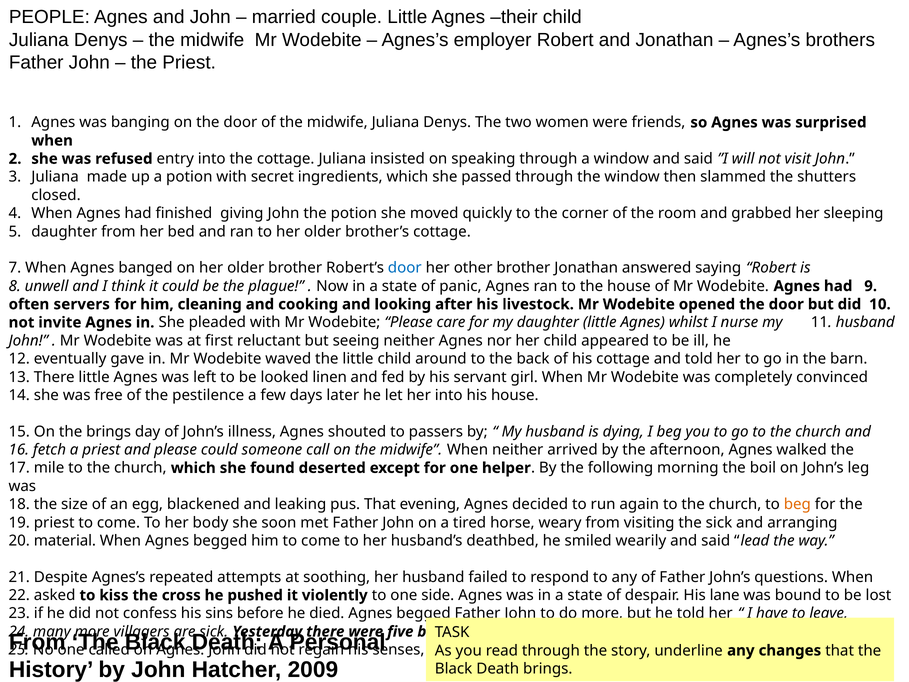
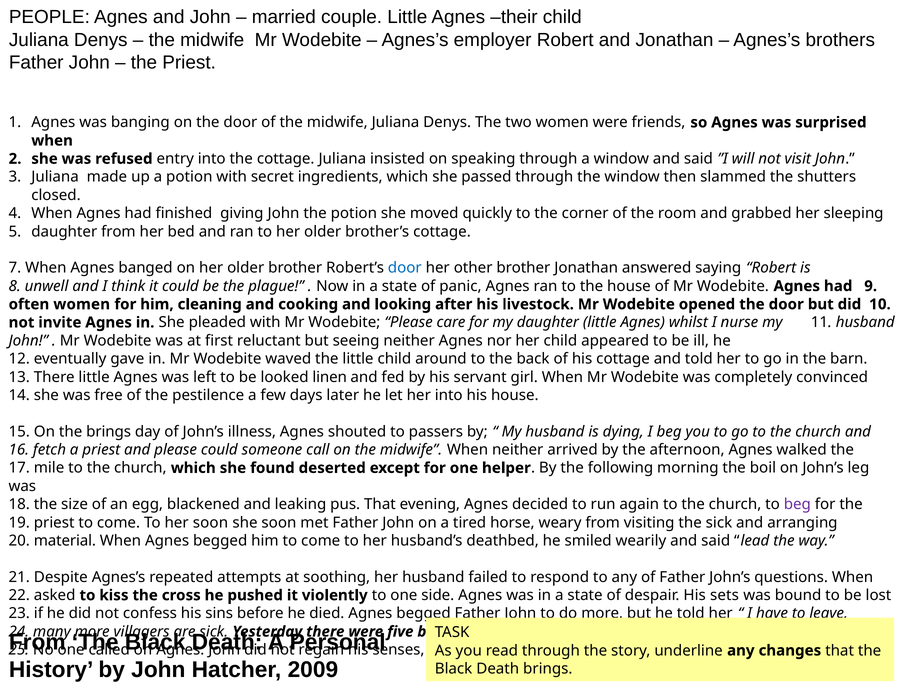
often servers: servers -> women (82, 304)
beg colour: orange -> purple (797, 504)
her body: body -> soon (210, 522)
lane: lane -> sets (724, 595)
